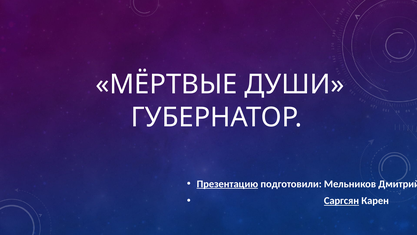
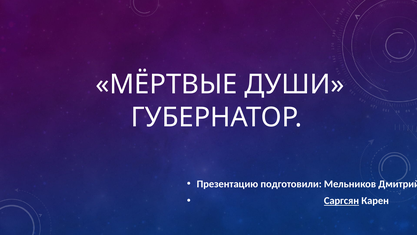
Презентацию underline: present -> none (227, 184)
